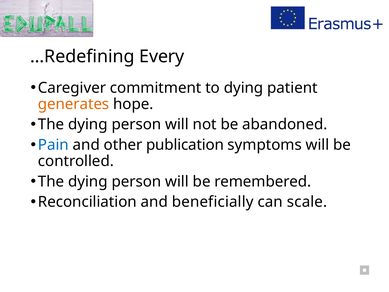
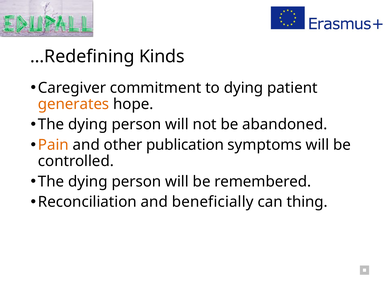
Every: Every -> Kinds (162, 56)
Pain colour: blue -> orange (53, 145)
scale: scale -> thing (307, 202)
